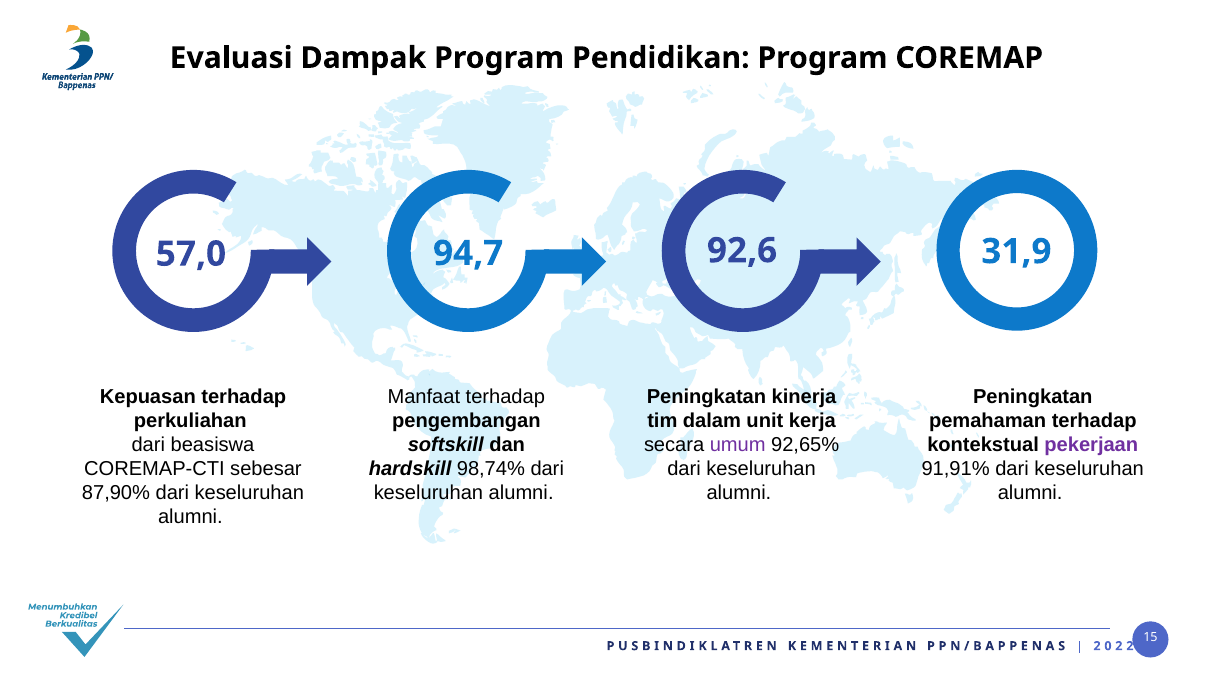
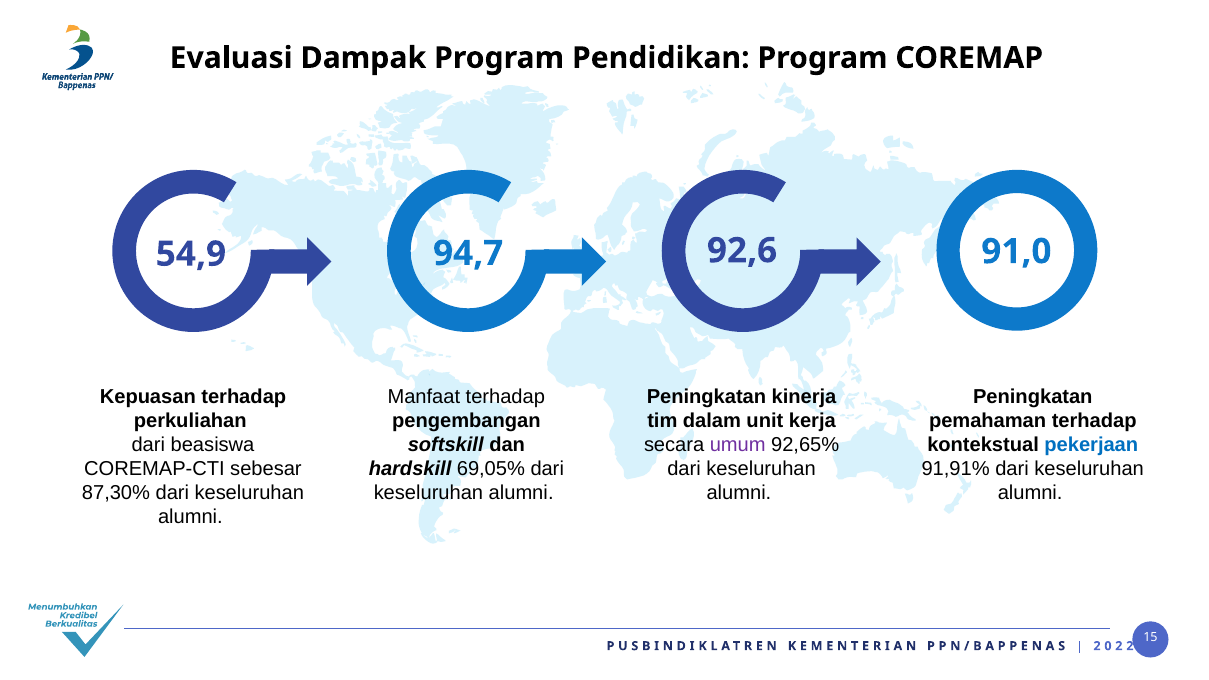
57,0: 57,0 -> 54,9 (191, 254)
31,9: 31,9 -> 91,0 (1016, 252)
pekerjaan colour: purple -> blue (1091, 445)
98,74%: 98,74% -> 69,05% (491, 469)
87,90%: 87,90% -> 87,30% (116, 493)
